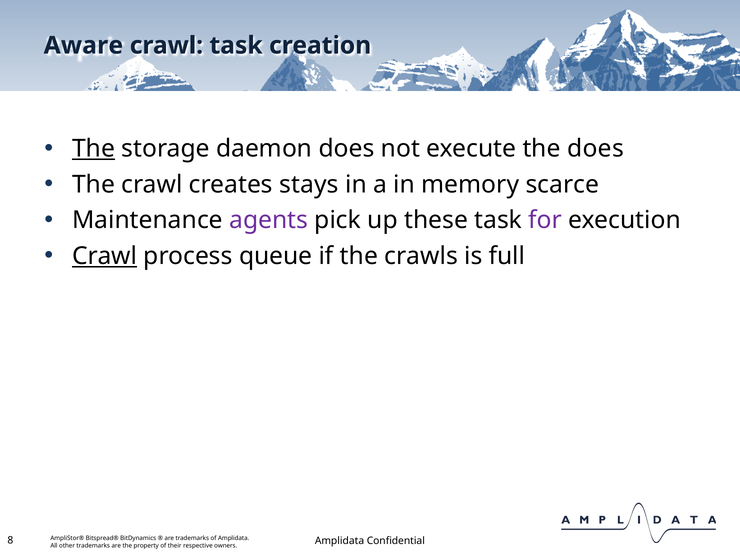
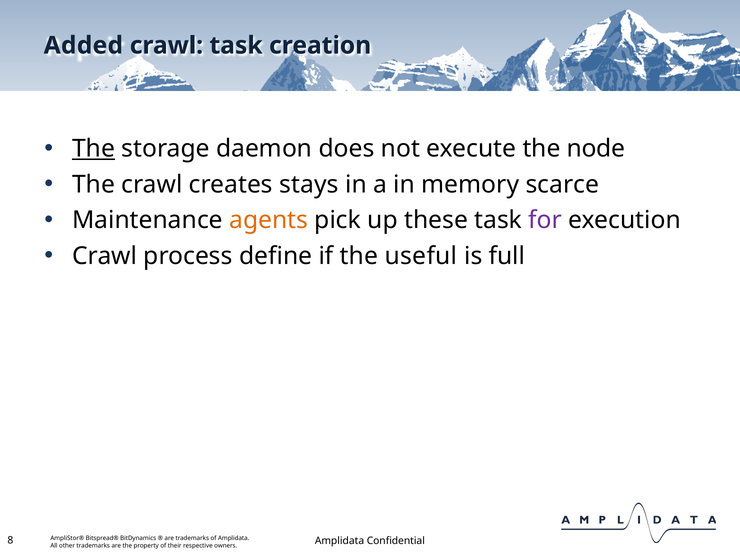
Aware: Aware -> Added (83, 45)
the does: does -> node (596, 149)
agents colour: purple -> orange (269, 220)
Crawl underline: present -> none (105, 256)
queue: queue -> define (276, 256)
crawls: crawls -> useful (421, 256)
